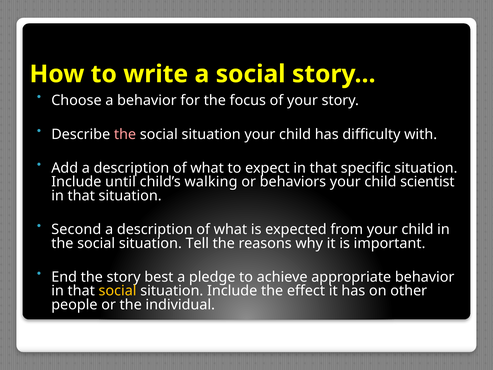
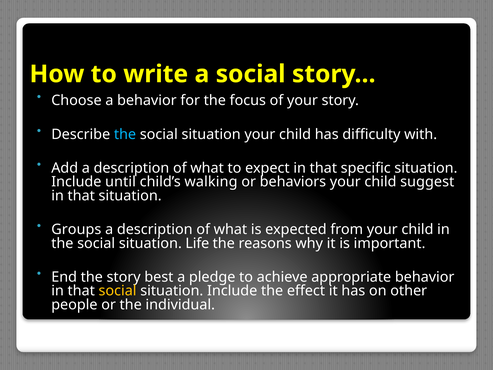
the colour: pink -> light blue (125, 134)
scientist: scientist -> suggest (427, 182)
Second: Second -> Groups (76, 229)
Tell: Tell -> Life (197, 243)
